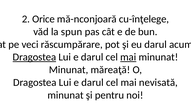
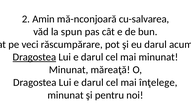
Orice: Orice -> Amin (43, 19)
cu-înţelege: cu-înţelege -> cu-salvarea (144, 19)
mai underline: present -> none (128, 57)
nevisată: nevisată -> înţelege (158, 83)
